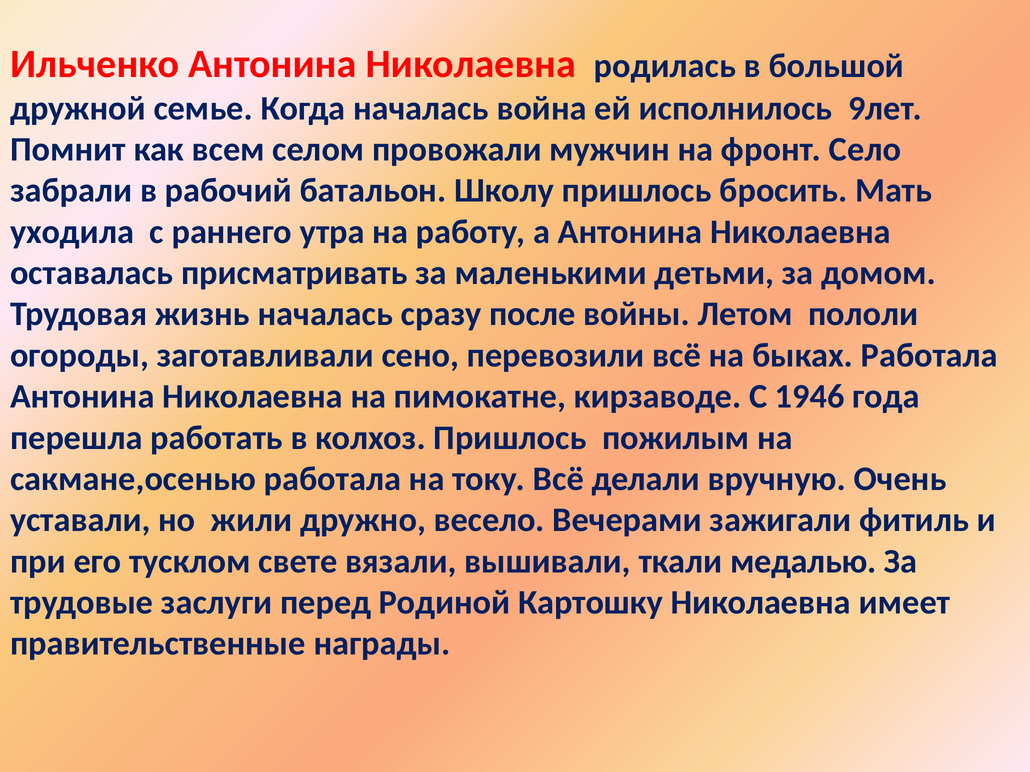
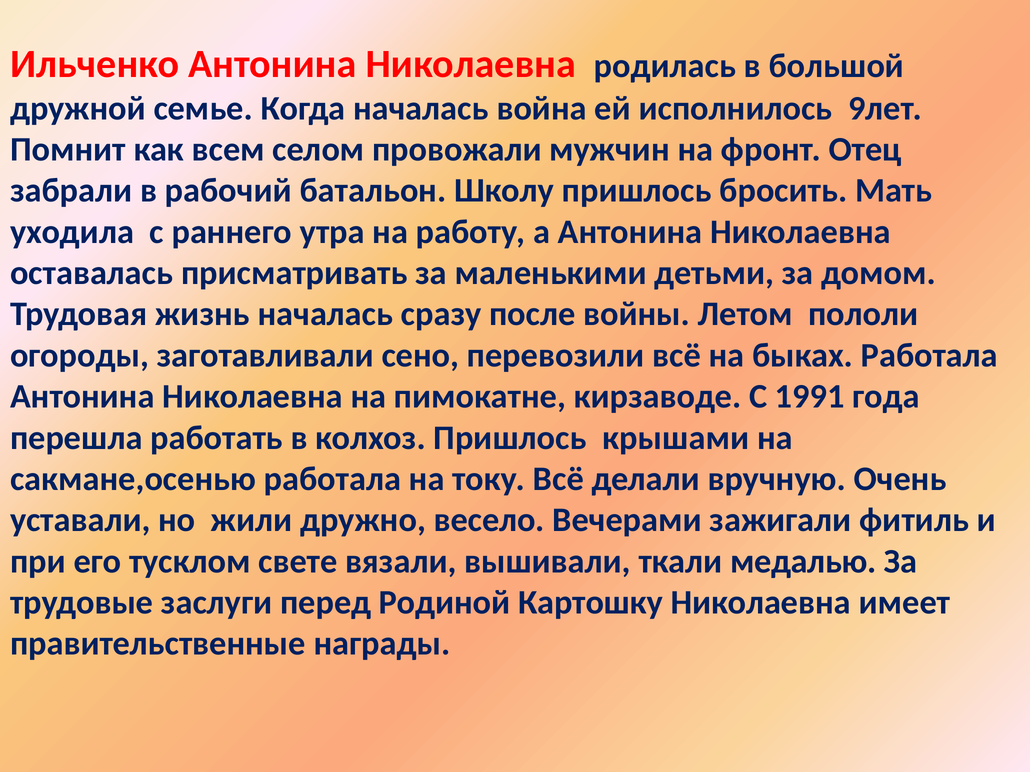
Село: Село -> Отец (865, 150)
1946: 1946 -> 1991 (810, 397)
пожилым: пожилым -> крышами (676, 438)
